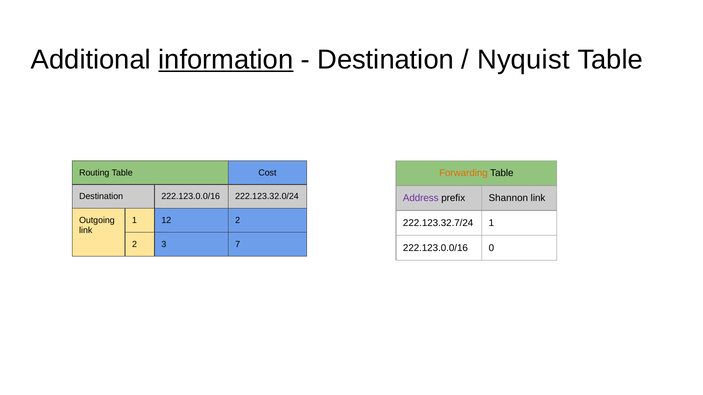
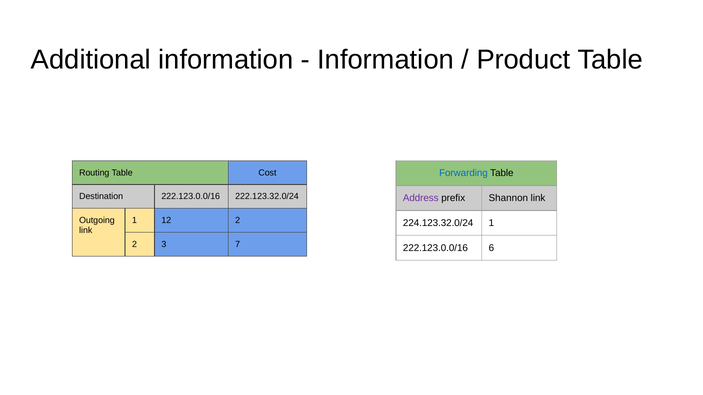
information underline: present -> none (226, 60)
Destination: Destination -> Information (386, 60)
Nyquist: Nyquist -> Product (524, 60)
Forwarding colour: orange -> blue (463, 173)
222.123.32.7/24: 222.123.32.7/24 -> 224.123.32.0/24 (438, 223)
0: 0 -> 6 (491, 248)
